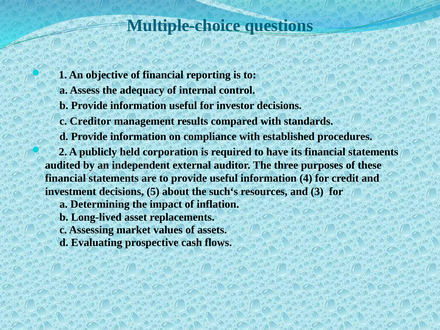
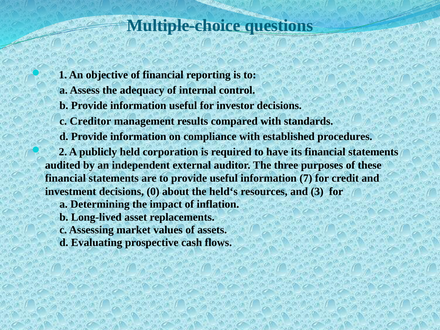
4: 4 -> 7 (306, 178)
5: 5 -> 0 (153, 191)
such‘s: such‘s -> held‘s (223, 191)
